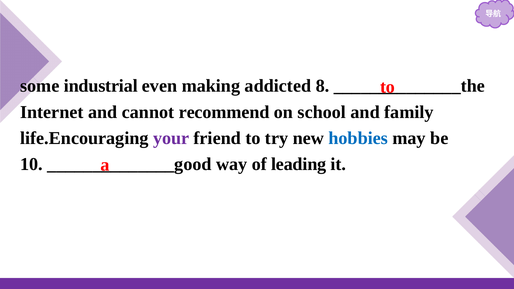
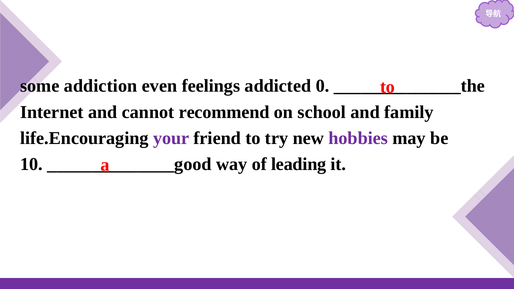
industrial: industrial -> addiction (101, 86)
making: making -> feelings (211, 86)
8: 8 -> 0 (322, 86)
hobbies colour: blue -> purple (358, 138)
